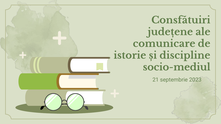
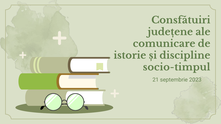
socio-mediul: socio-mediul -> socio-timpul (177, 67)
